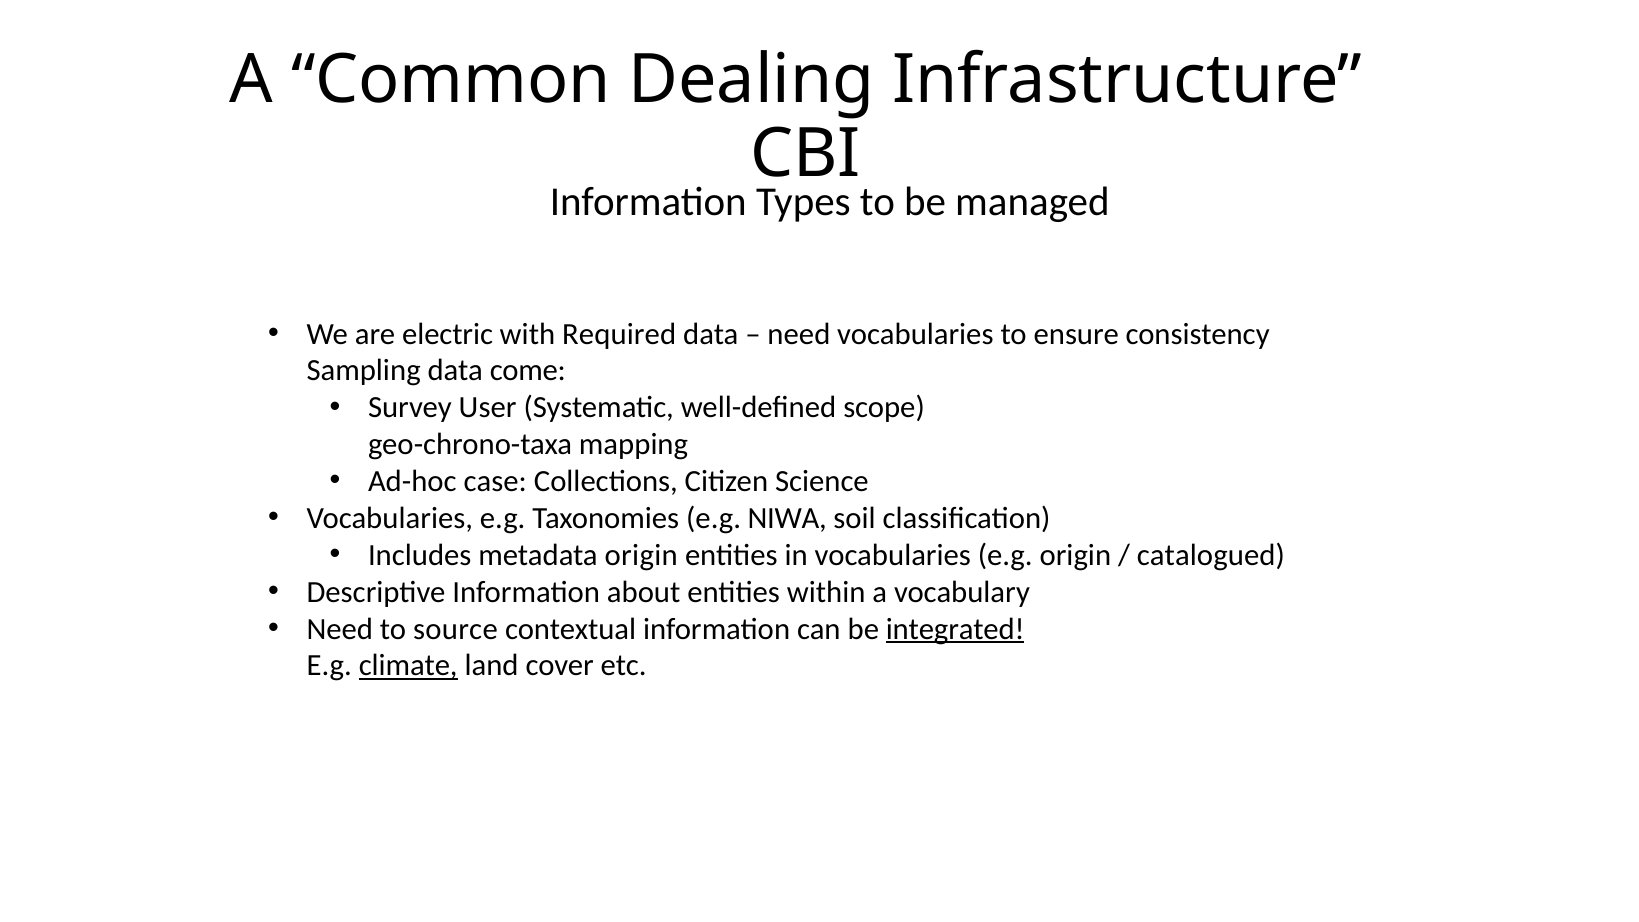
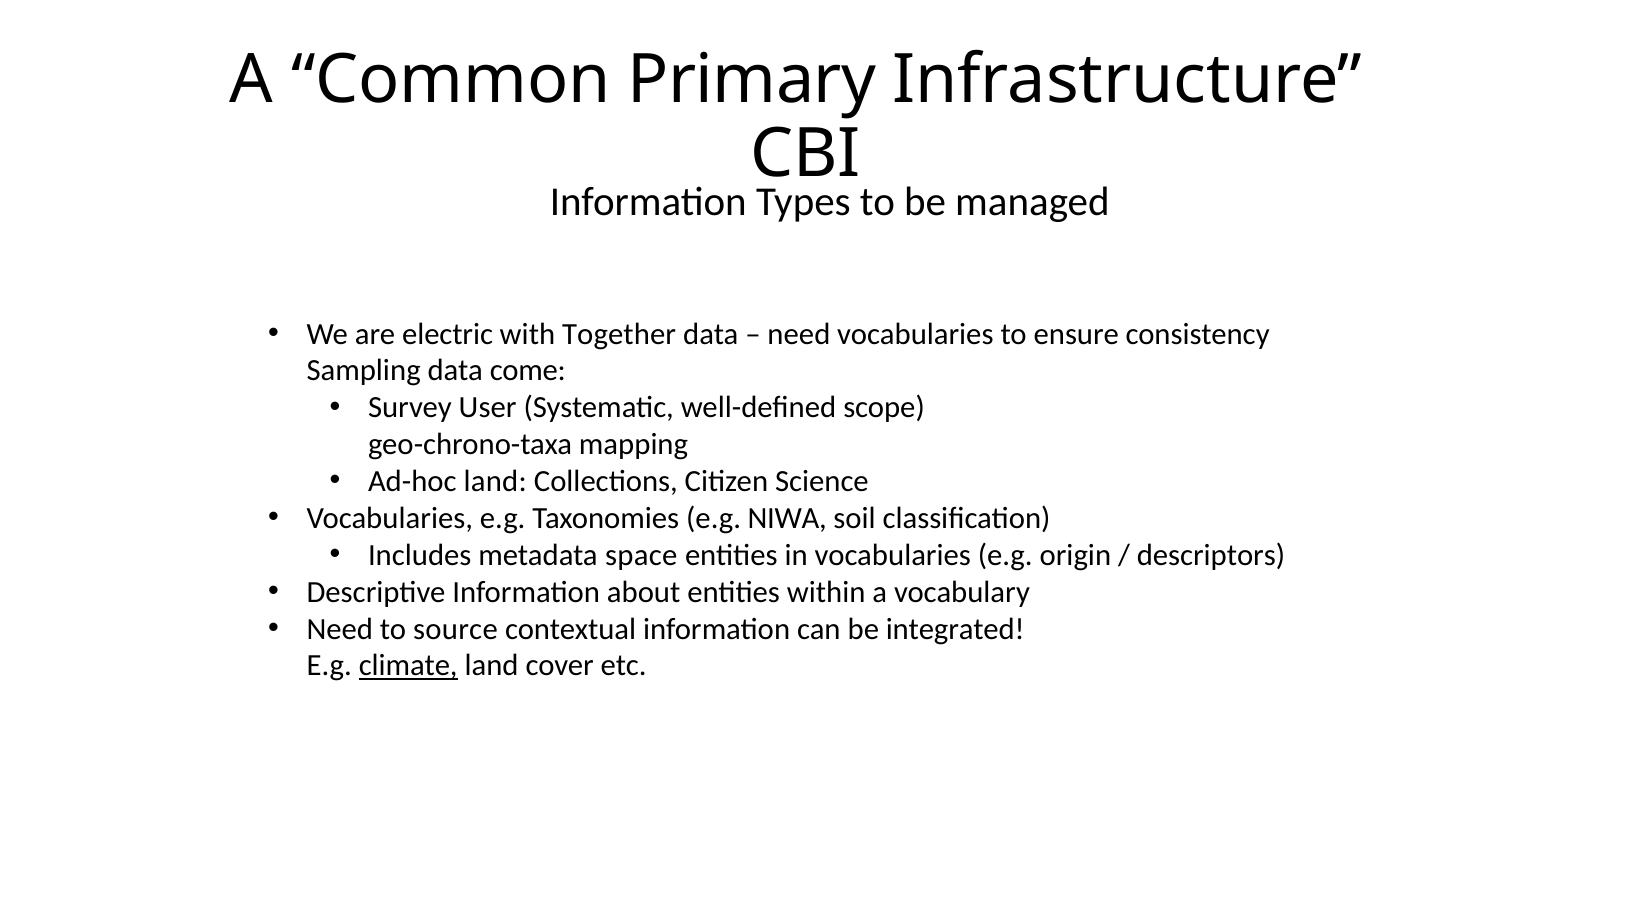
Dealing: Dealing -> Primary (752, 80)
Required: Required -> Together (619, 334)
Ad-hoc case: case -> land (495, 481)
metadata origin: origin -> space (641, 555)
catalogued: catalogued -> descriptors (1211, 555)
integrated underline: present -> none (955, 629)
